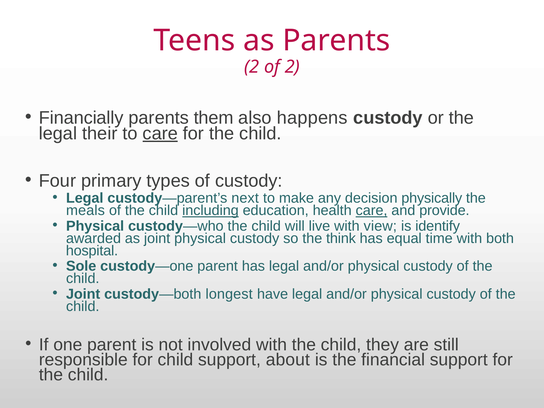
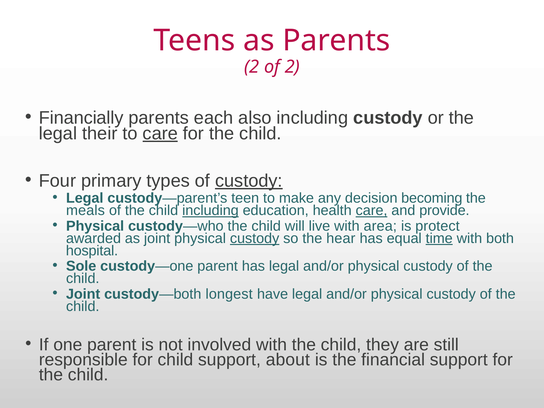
them: them -> each (214, 118)
also happens: happens -> including (312, 118)
custody underline: none -> present (249, 181)
next: next -> teen (245, 198)
physically: physically -> becoming (432, 198)
view: view -> area (380, 226)
identify: identify -> protect (438, 226)
custody underline: none -> present (255, 238)
think: think -> hear (341, 238)
time underline: none -> present (439, 238)
